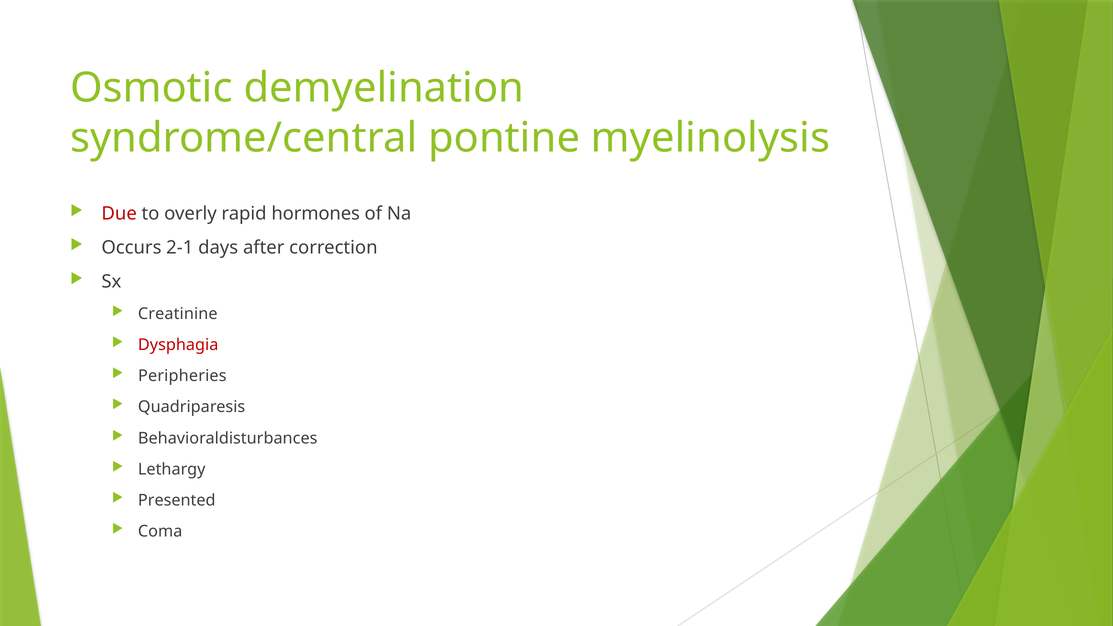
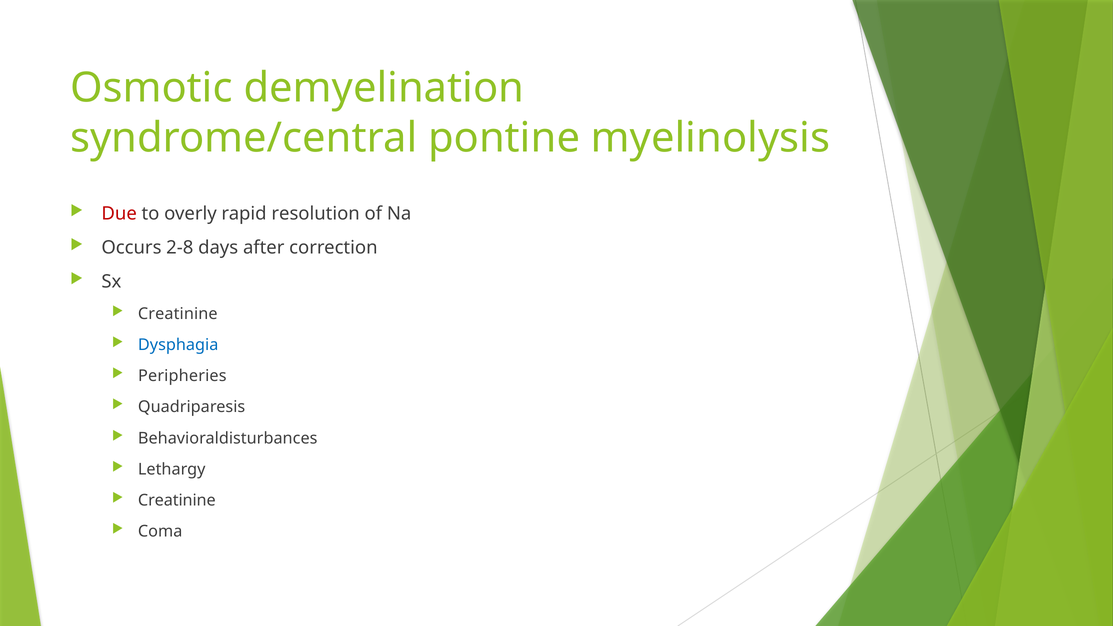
hormones: hormones -> resolution (316, 214)
2-1: 2-1 -> 2-8 (180, 248)
Dysphagia colour: red -> blue (178, 345)
Presented: Presented -> Creatinine (177, 500)
